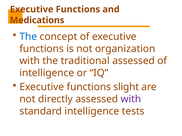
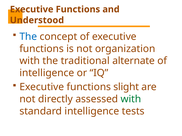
Medications: Medications -> Understood (37, 20)
traditional assessed: assessed -> alternate (134, 61)
with colour: purple -> green (131, 99)
